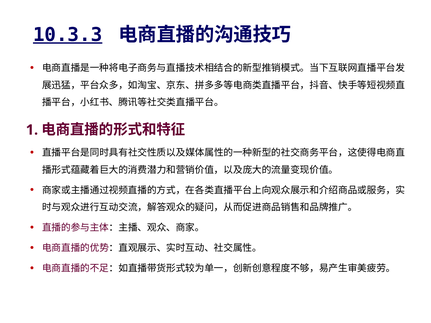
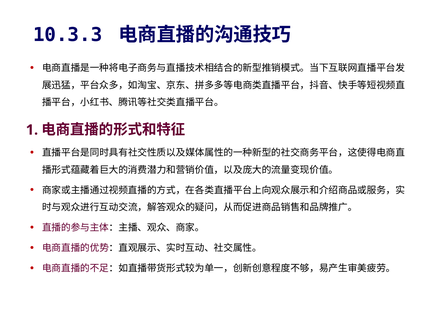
10.3.3 underline: present -> none (68, 35)
